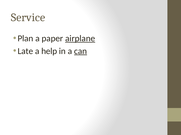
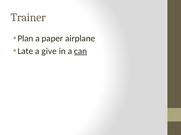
Service: Service -> Trainer (28, 18)
airplane underline: present -> none (80, 39)
help: help -> give (49, 51)
